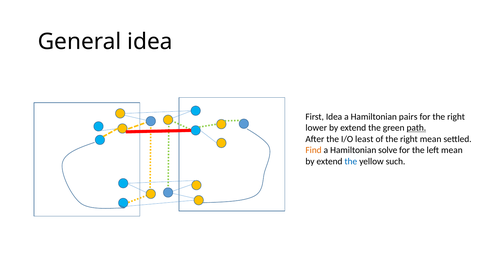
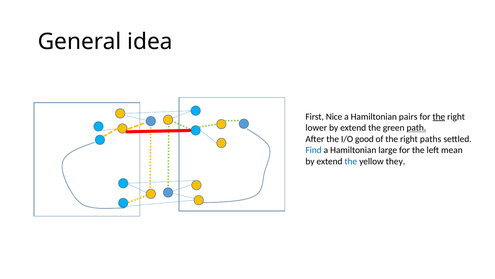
First Idea: Idea -> Nice (334, 116)
the underline: none -> present (439, 116)
least: least -> good (364, 139)
right mean: mean -> paths (431, 139)
Find colour: orange -> blue (314, 150)
solve: solve -> large (388, 150)
such: such -> they (395, 161)
